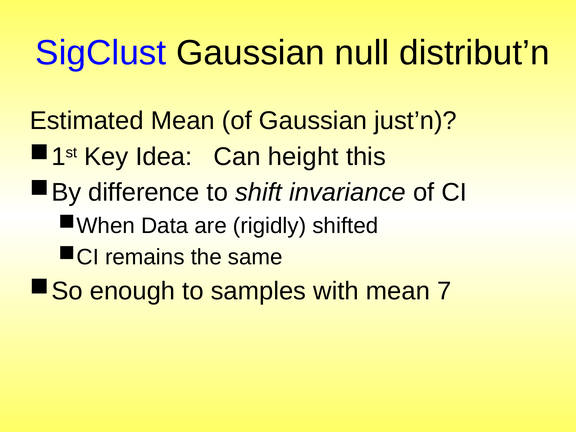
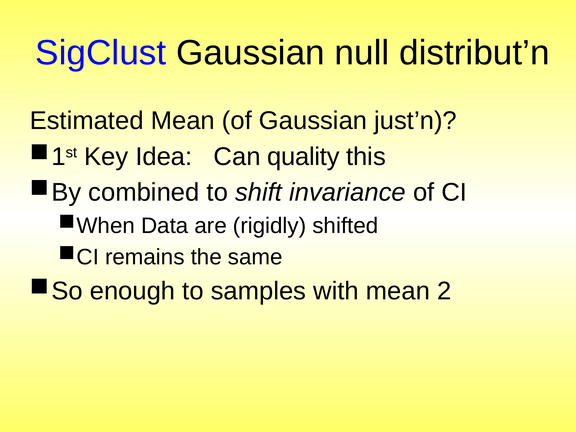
height: height -> quality (303, 157)
difference: difference -> combined (144, 193)
7: 7 -> 2 (444, 291)
